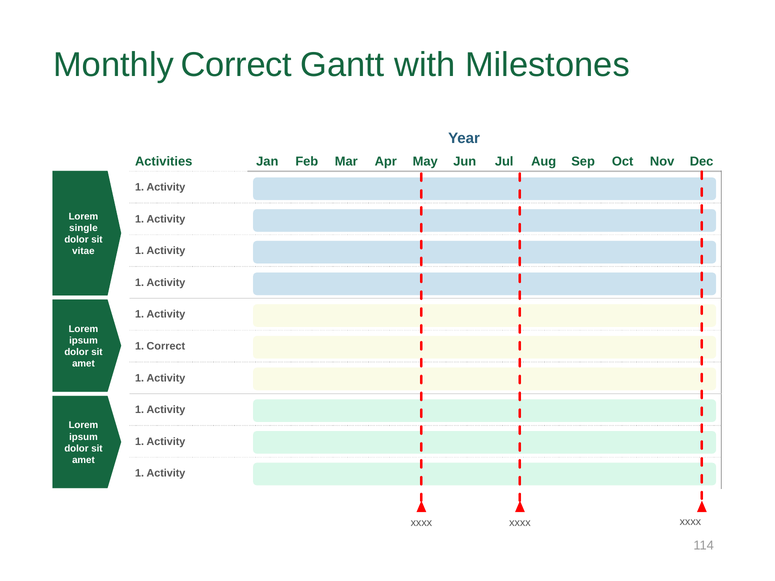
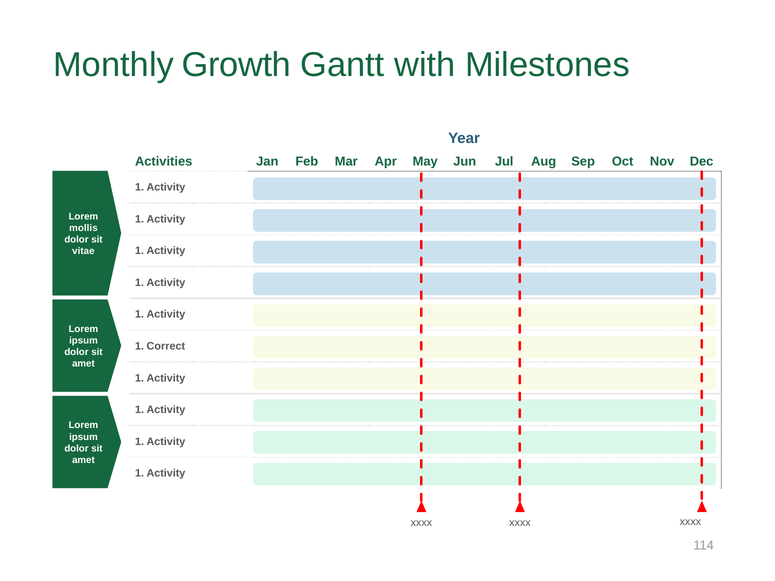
Monthly Correct: Correct -> Growth (236, 65)
single: single -> mollis (83, 228)
